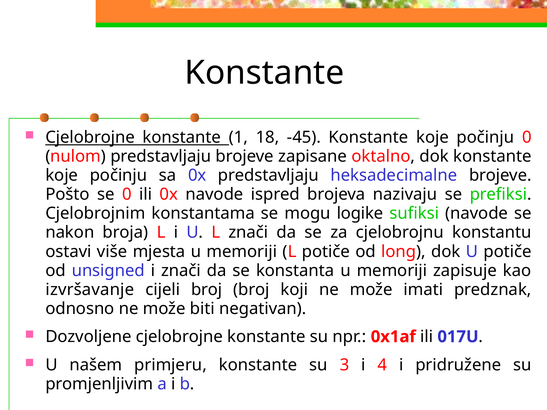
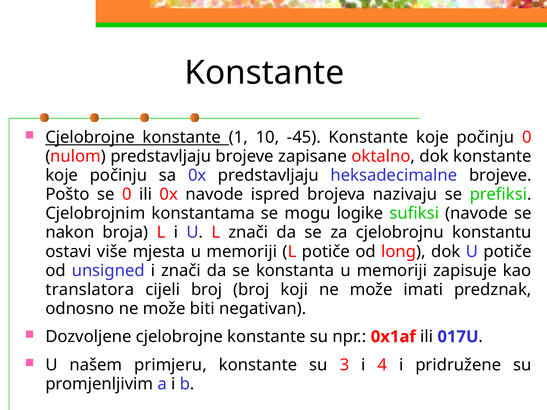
18: 18 -> 10 (267, 137)
izvršavanje: izvršavanje -> translatora (90, 290)
